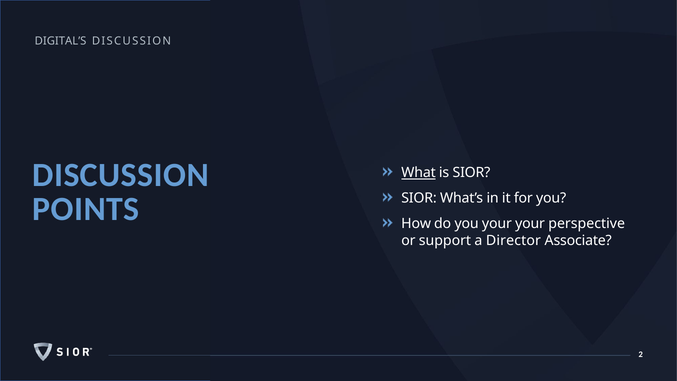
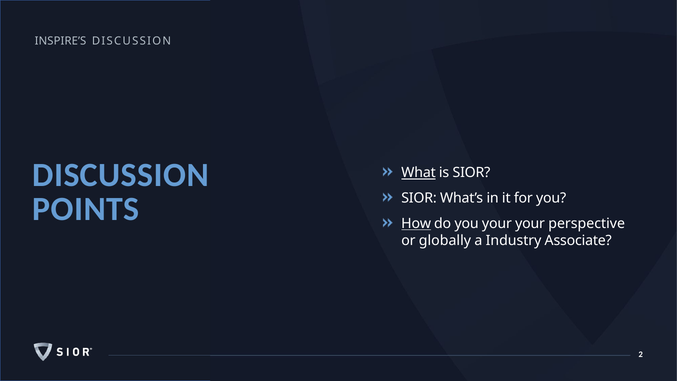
DIGITAL’S: DIGITAL’S -> INSPIRE’S (61, 41)
How underline: none -> present (416, 224)
support: support -> globally (445, 240)
Director: Director -> Industry (514, 240)
